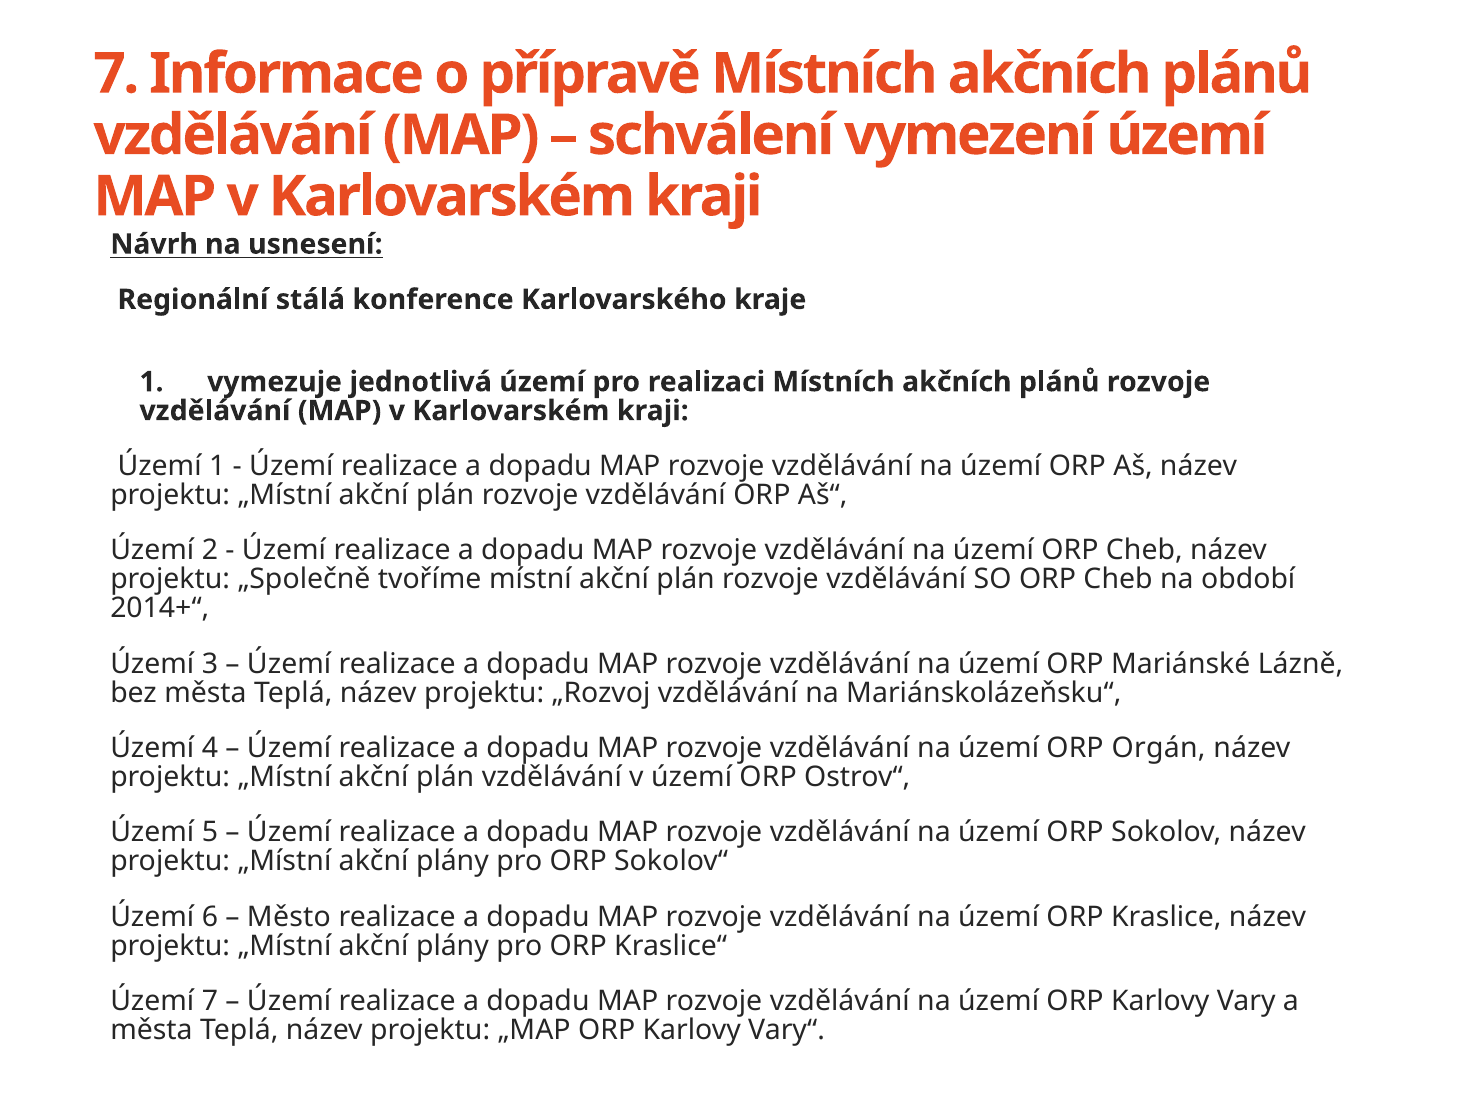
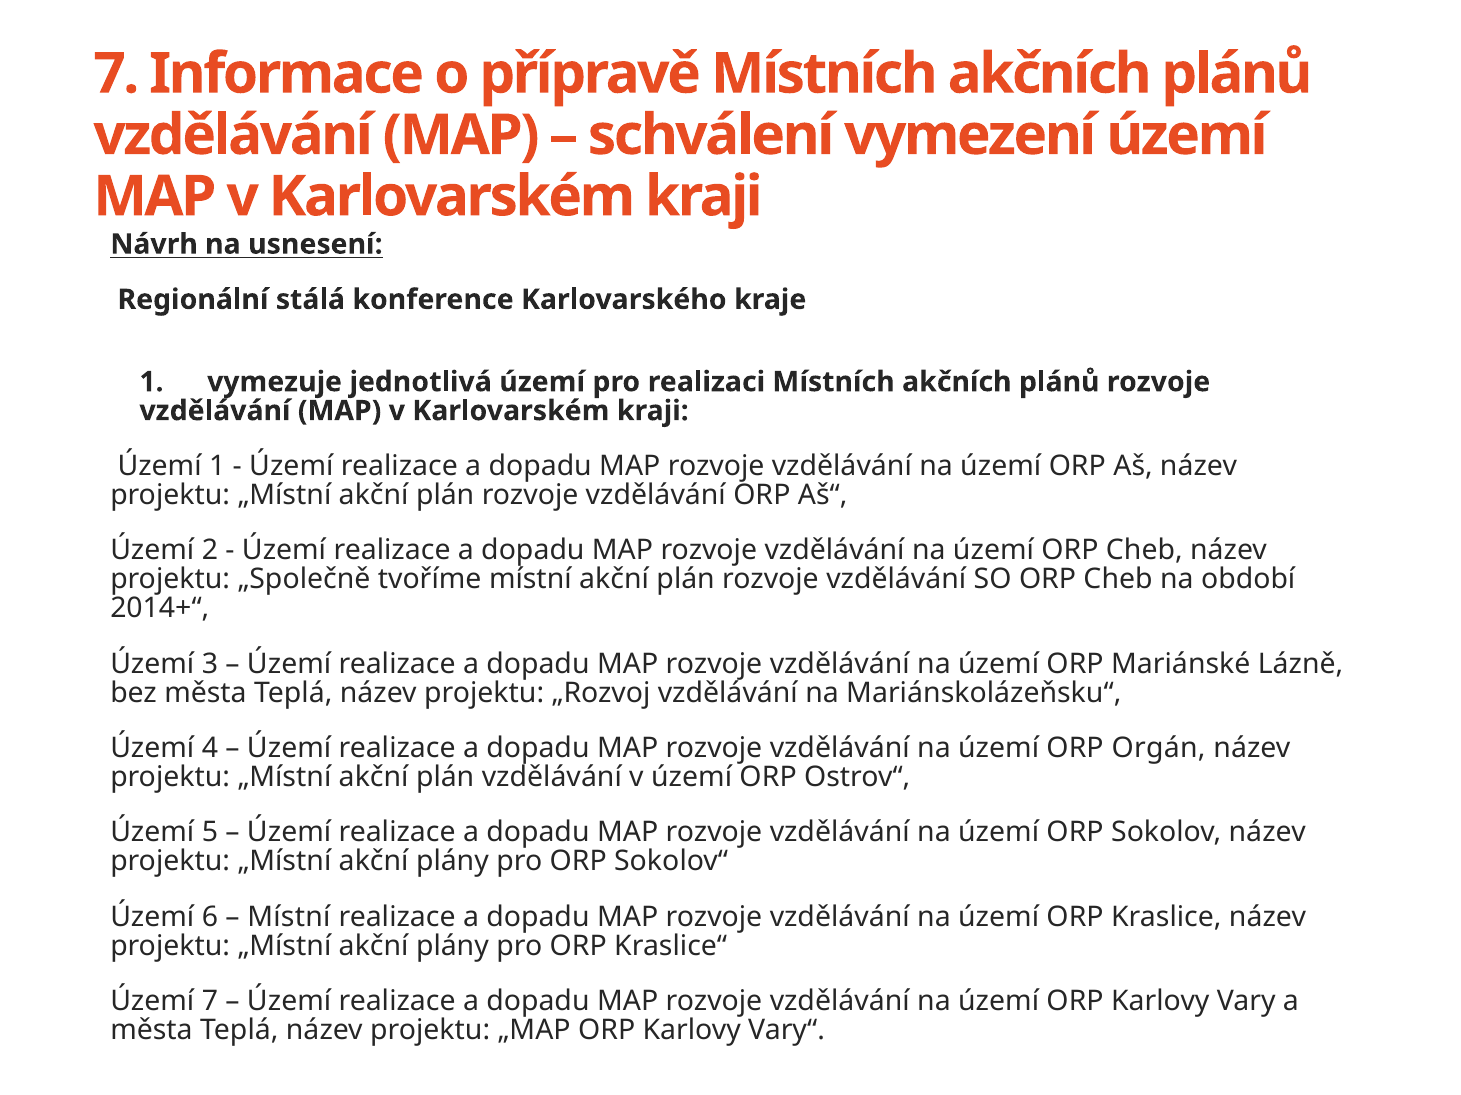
Město: Město -> Místní (289, 917)
